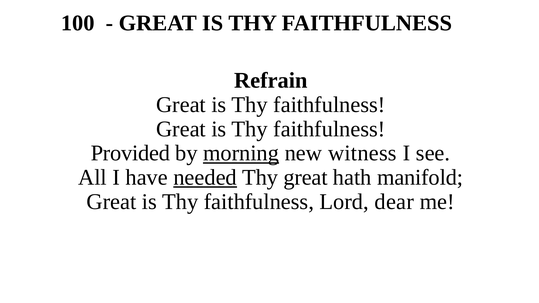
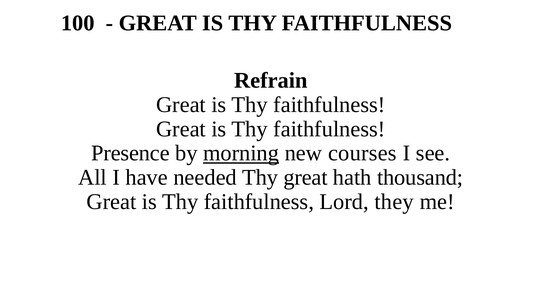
Provided: Provided -> Presence (130, 153)
witness: witness -> courses (362, 153)
needed underline: present -> none (205, 178)
manifold: manifold -> thousand (420, 178)
dear: dear -> they (394, 202)
